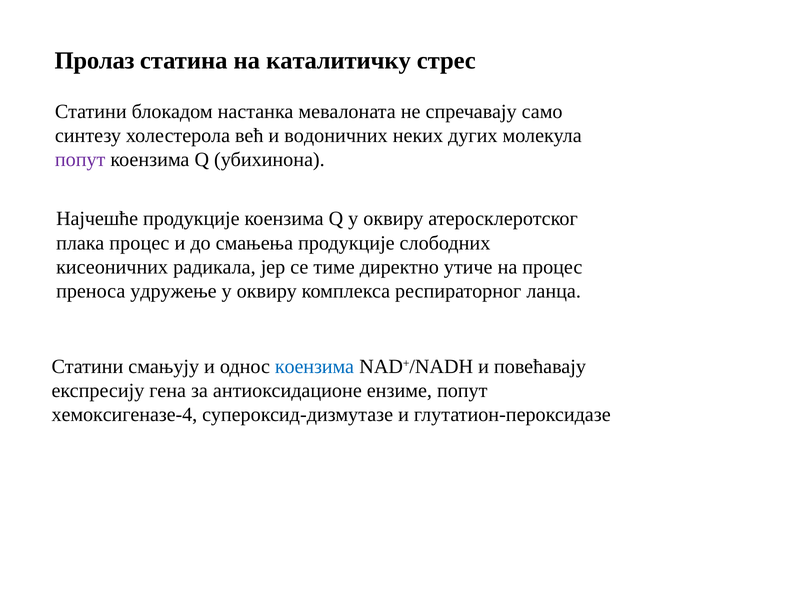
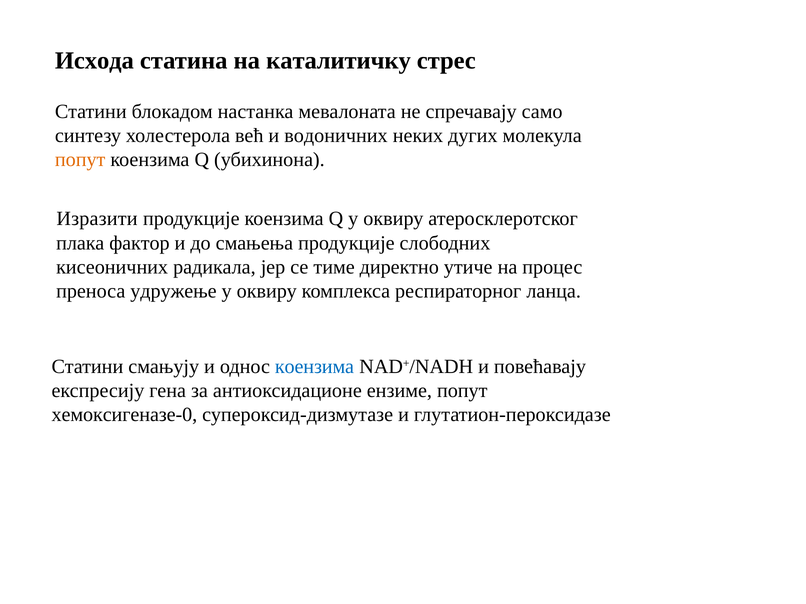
Пролаз: Пролаз -> Исхода (94, 61)
попут colour: purple -> orange (80, 160)
Најчешће: Најчешће -> Изразити (97, 219)
плака процес: процес -> фактор (139, 243)
хемоксигеназе-4: хемоксигеназе-4 -> хемоксигеназе-0 (124, 415)
